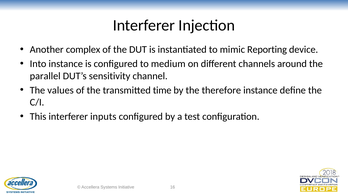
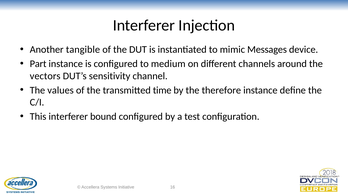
complex: complex -> tangible (83, 49)
Reporting: Reporting -> Messages (267, 49)
Into: Into -> Part (38, 64)
parallel: parallel -> vectors (45, 76)
inputs: inputs -> bound (103, 116)
